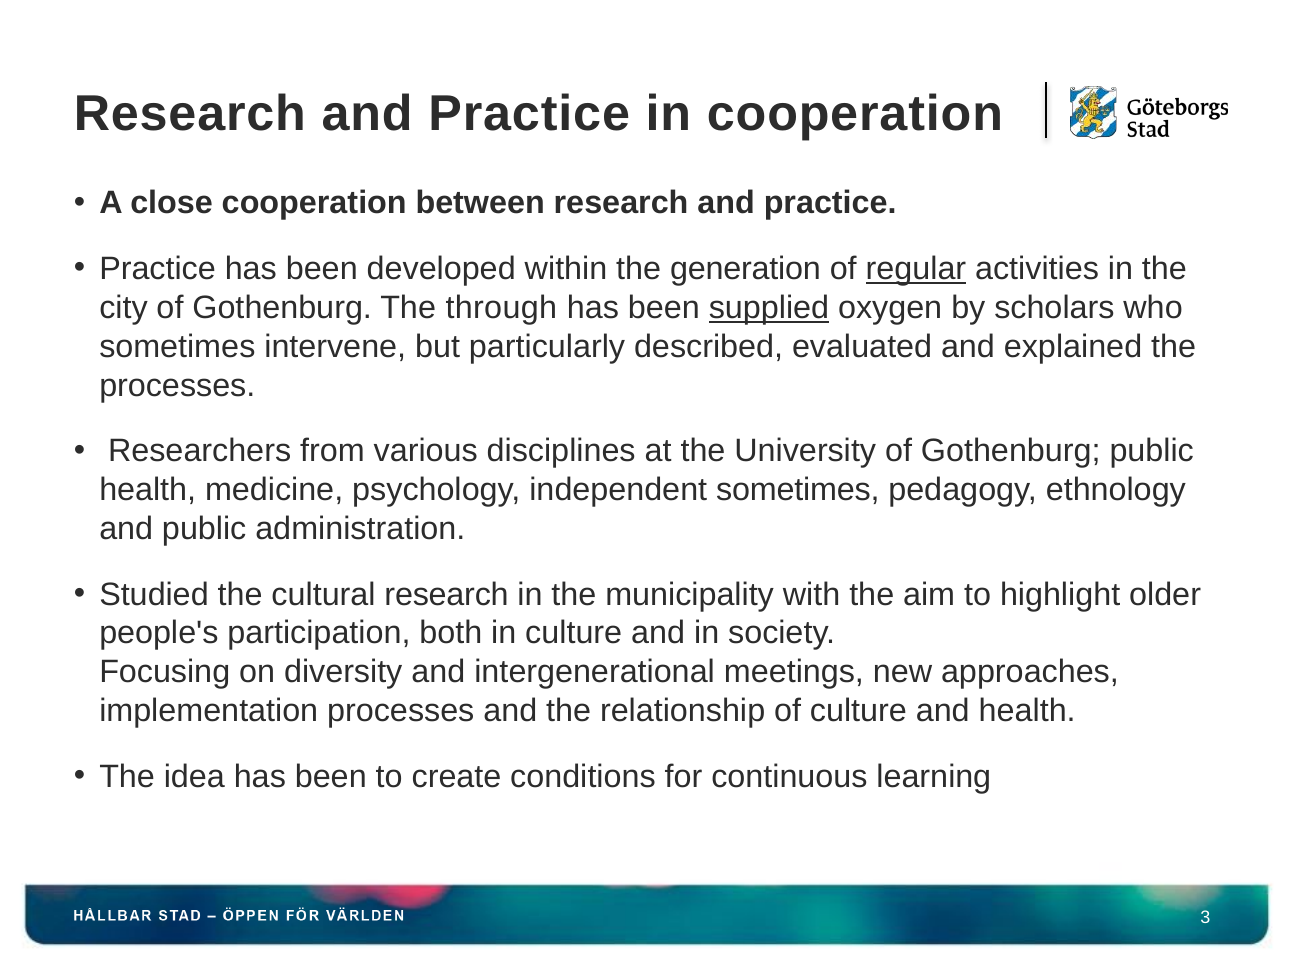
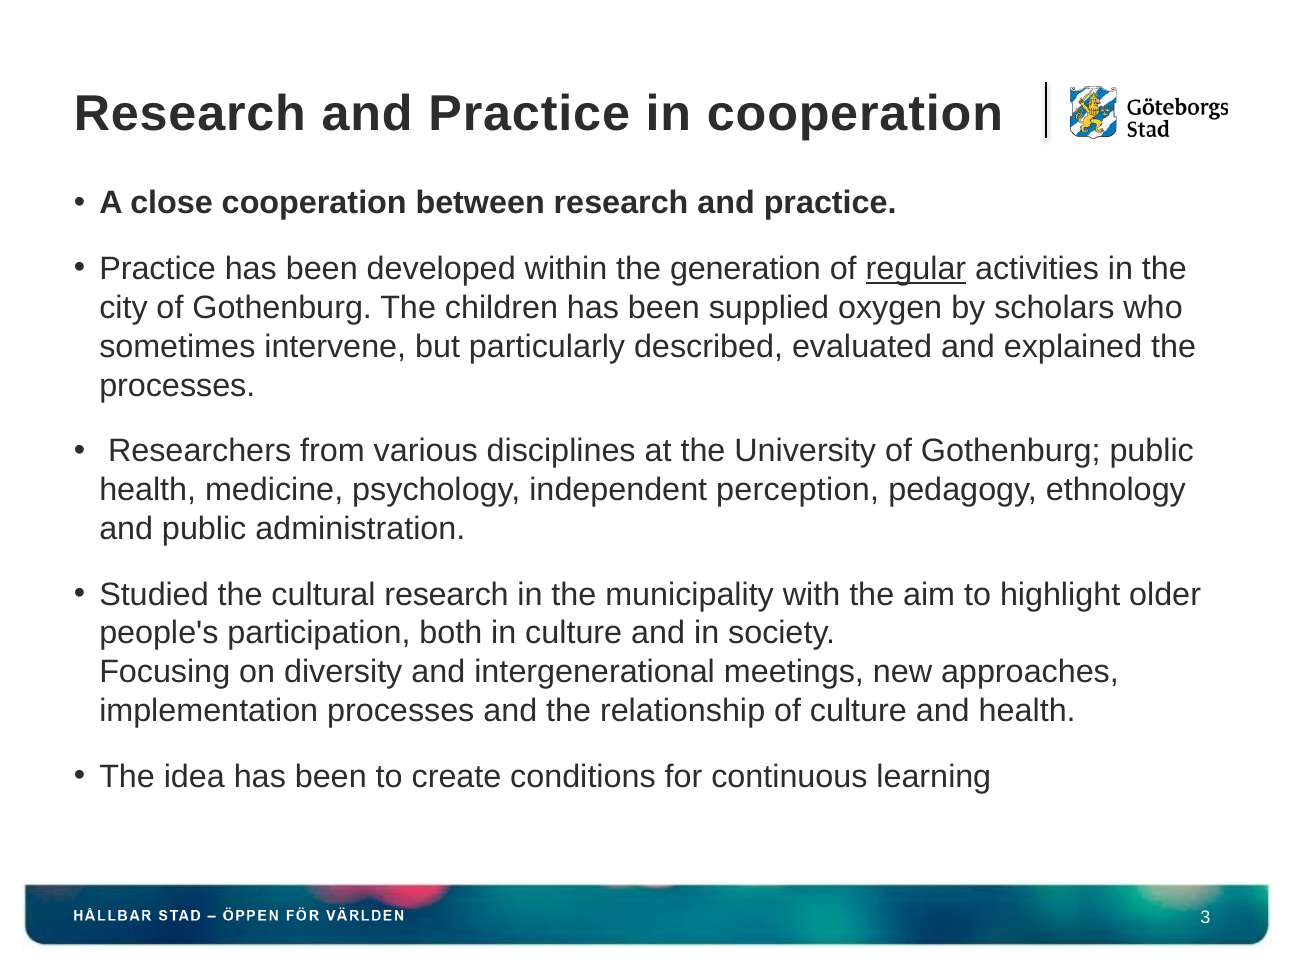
through: through -> children (501, 308)
supplied underline: present -> none (769, 308)
independent sometimes: sometimes -> perception (798, 490)
